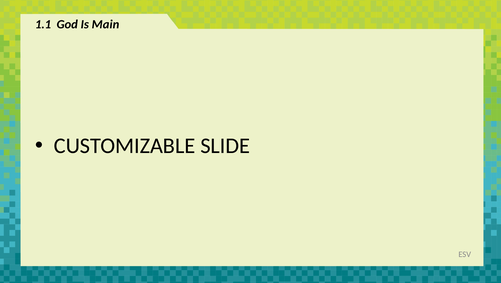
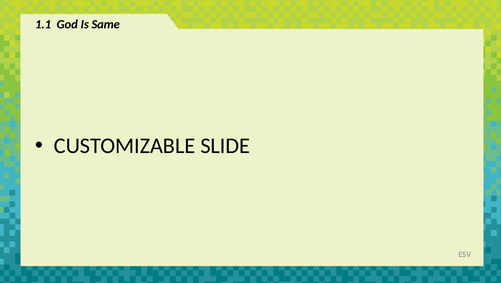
Main: Main -> Same (106, 24)
